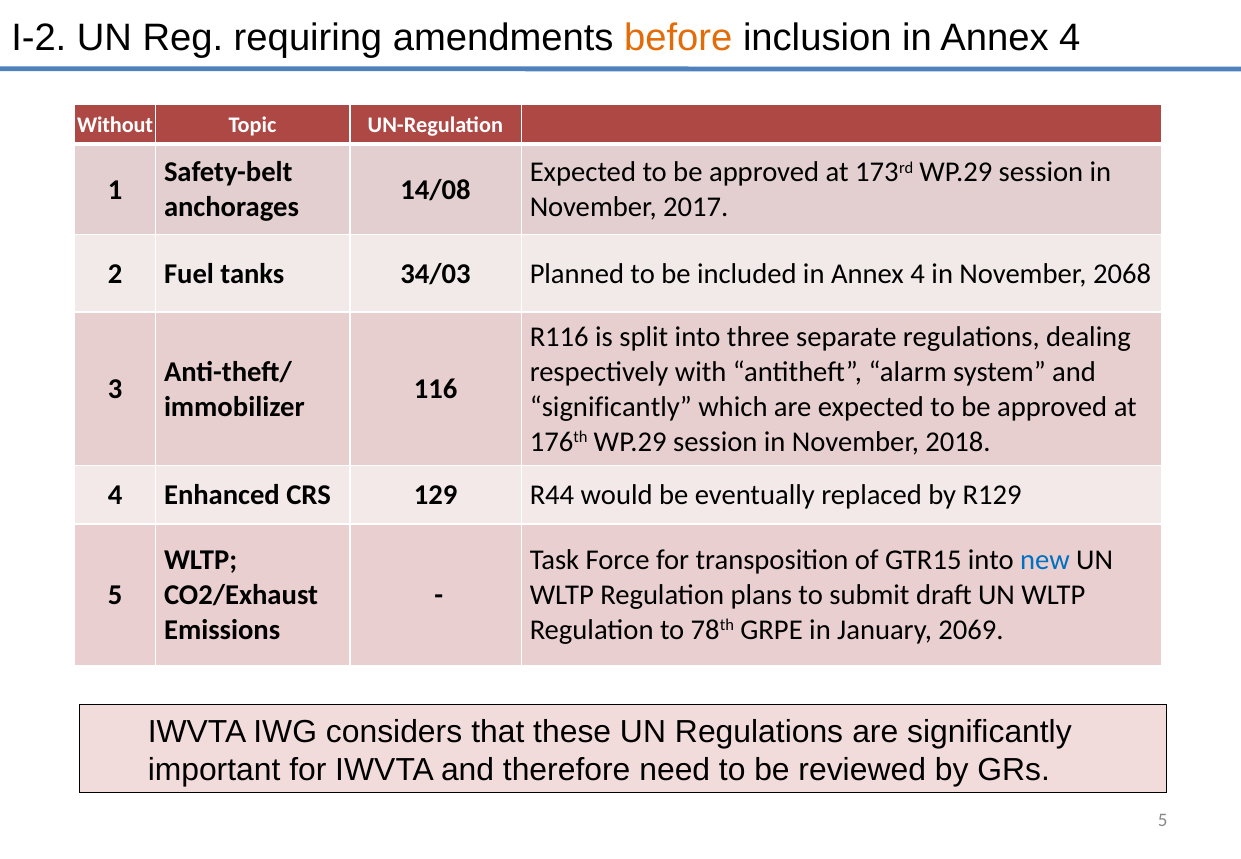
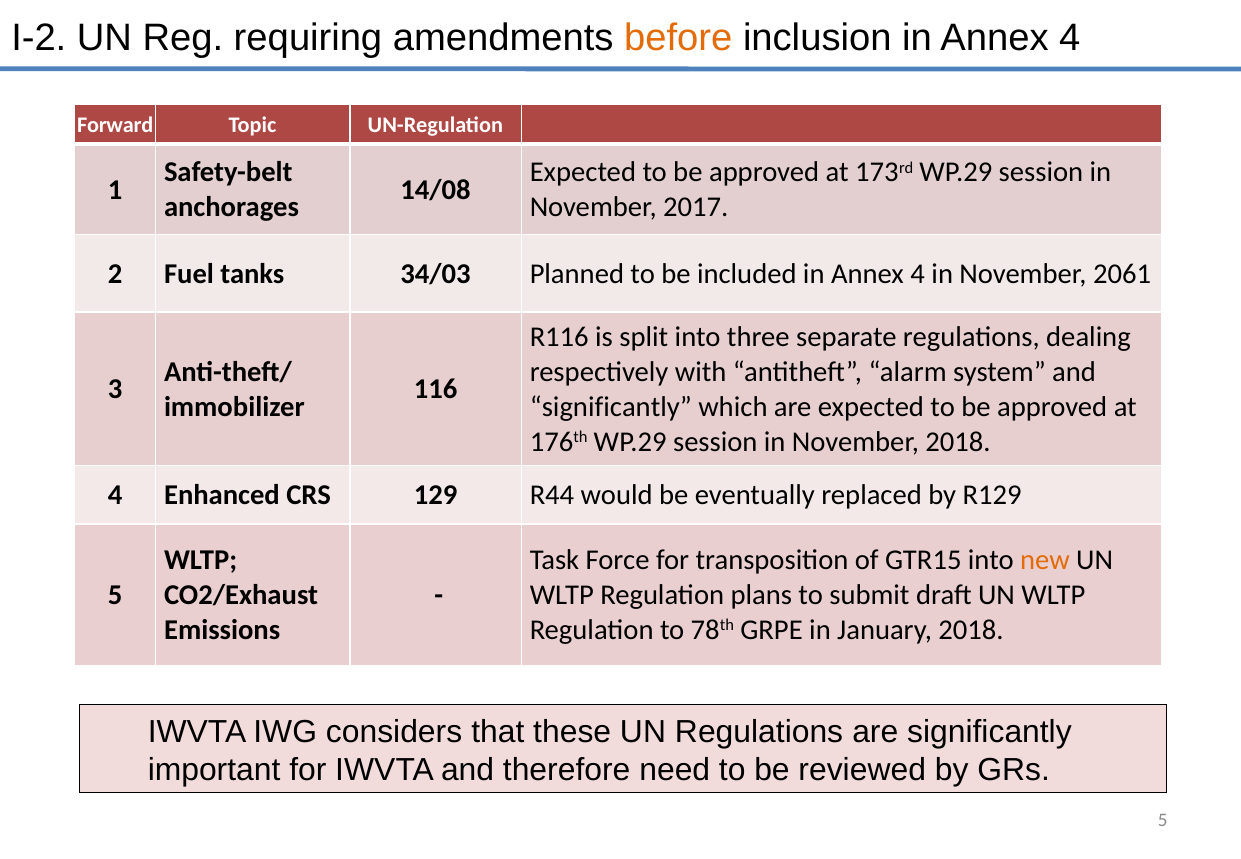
Without: Without -> Forward (115, 125)
2068: 2068 -> 2061 (1122, 274)
new colour: blue -> orange (1045, 560)
January 2069: 2069 -> 2018 (971, 630)
